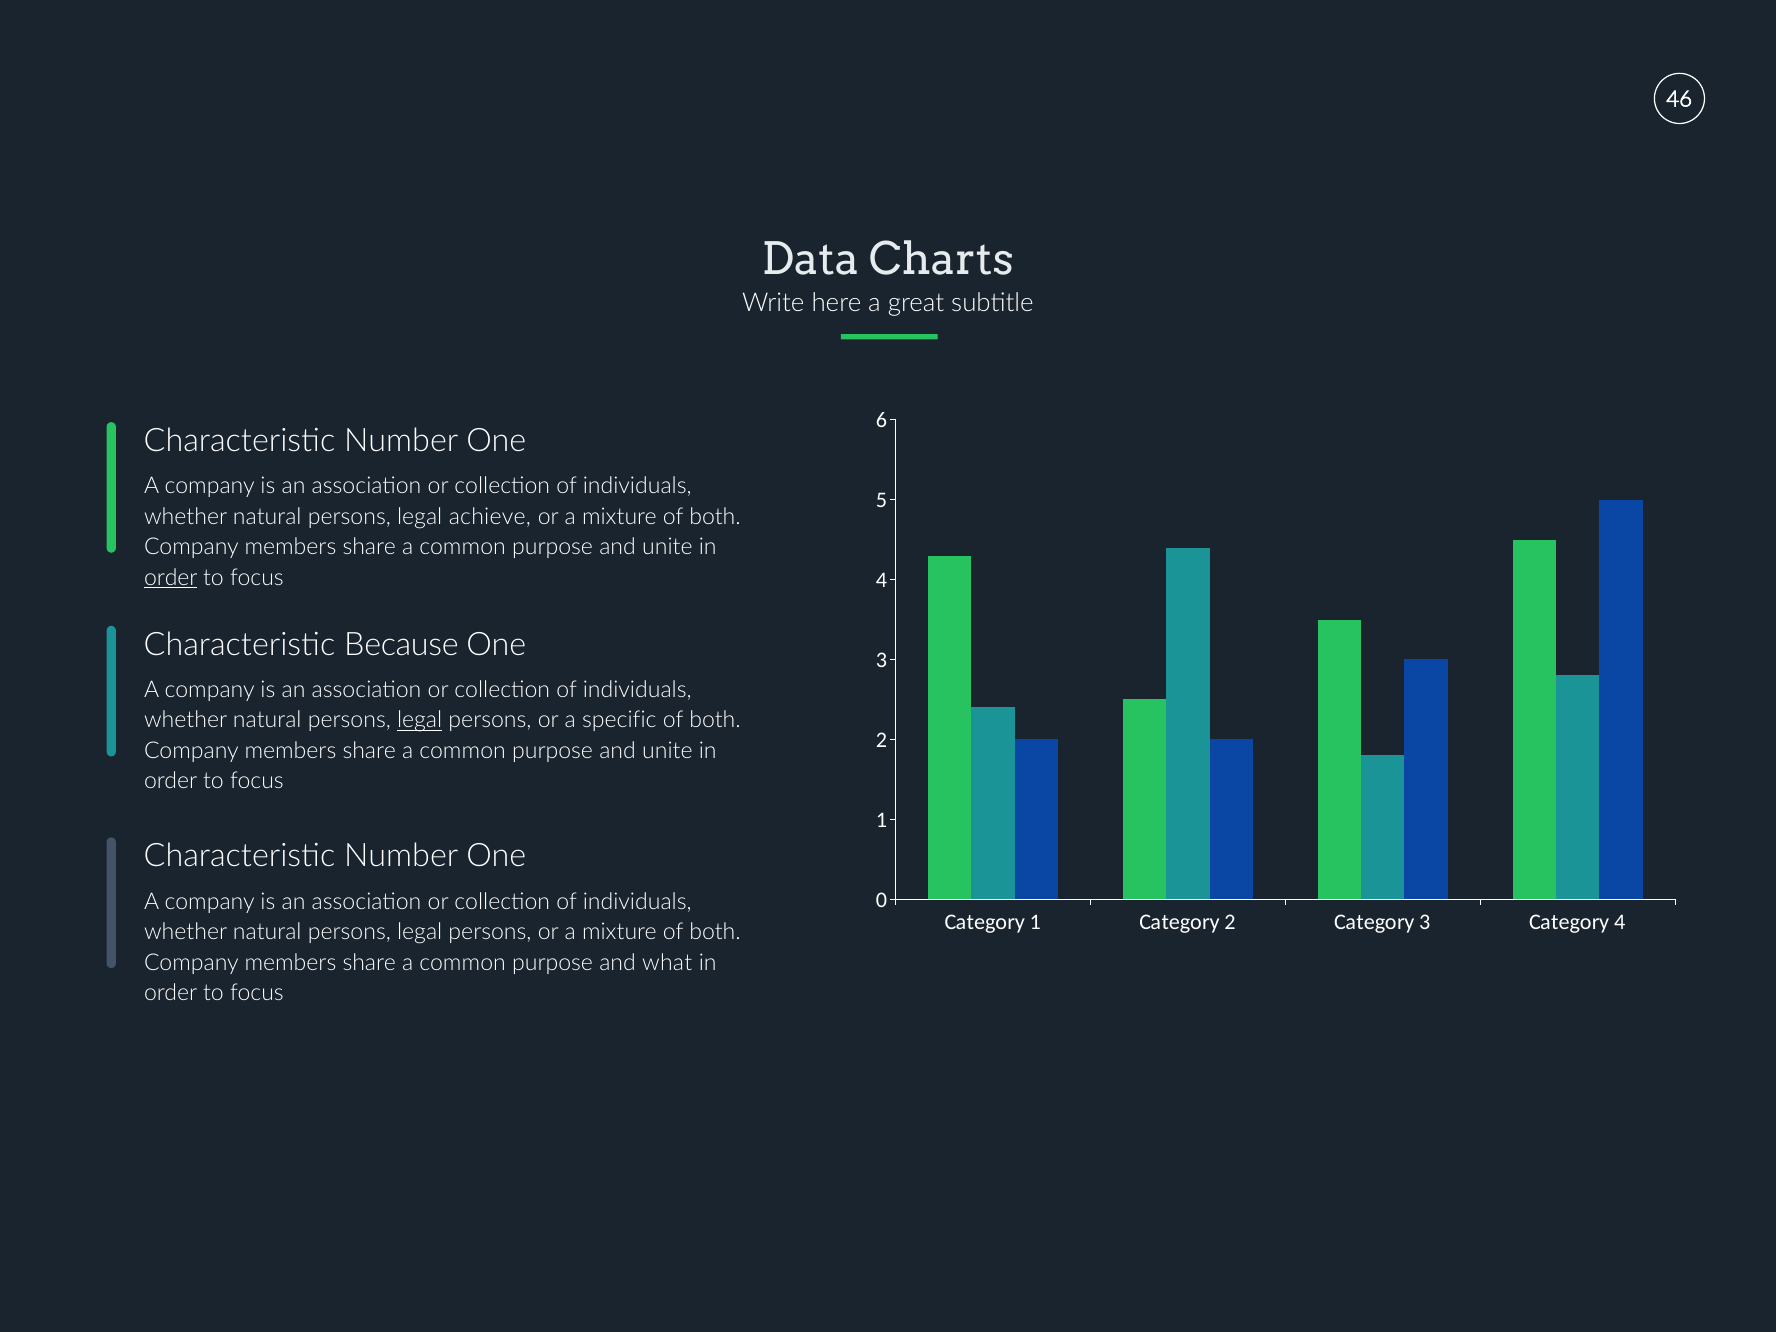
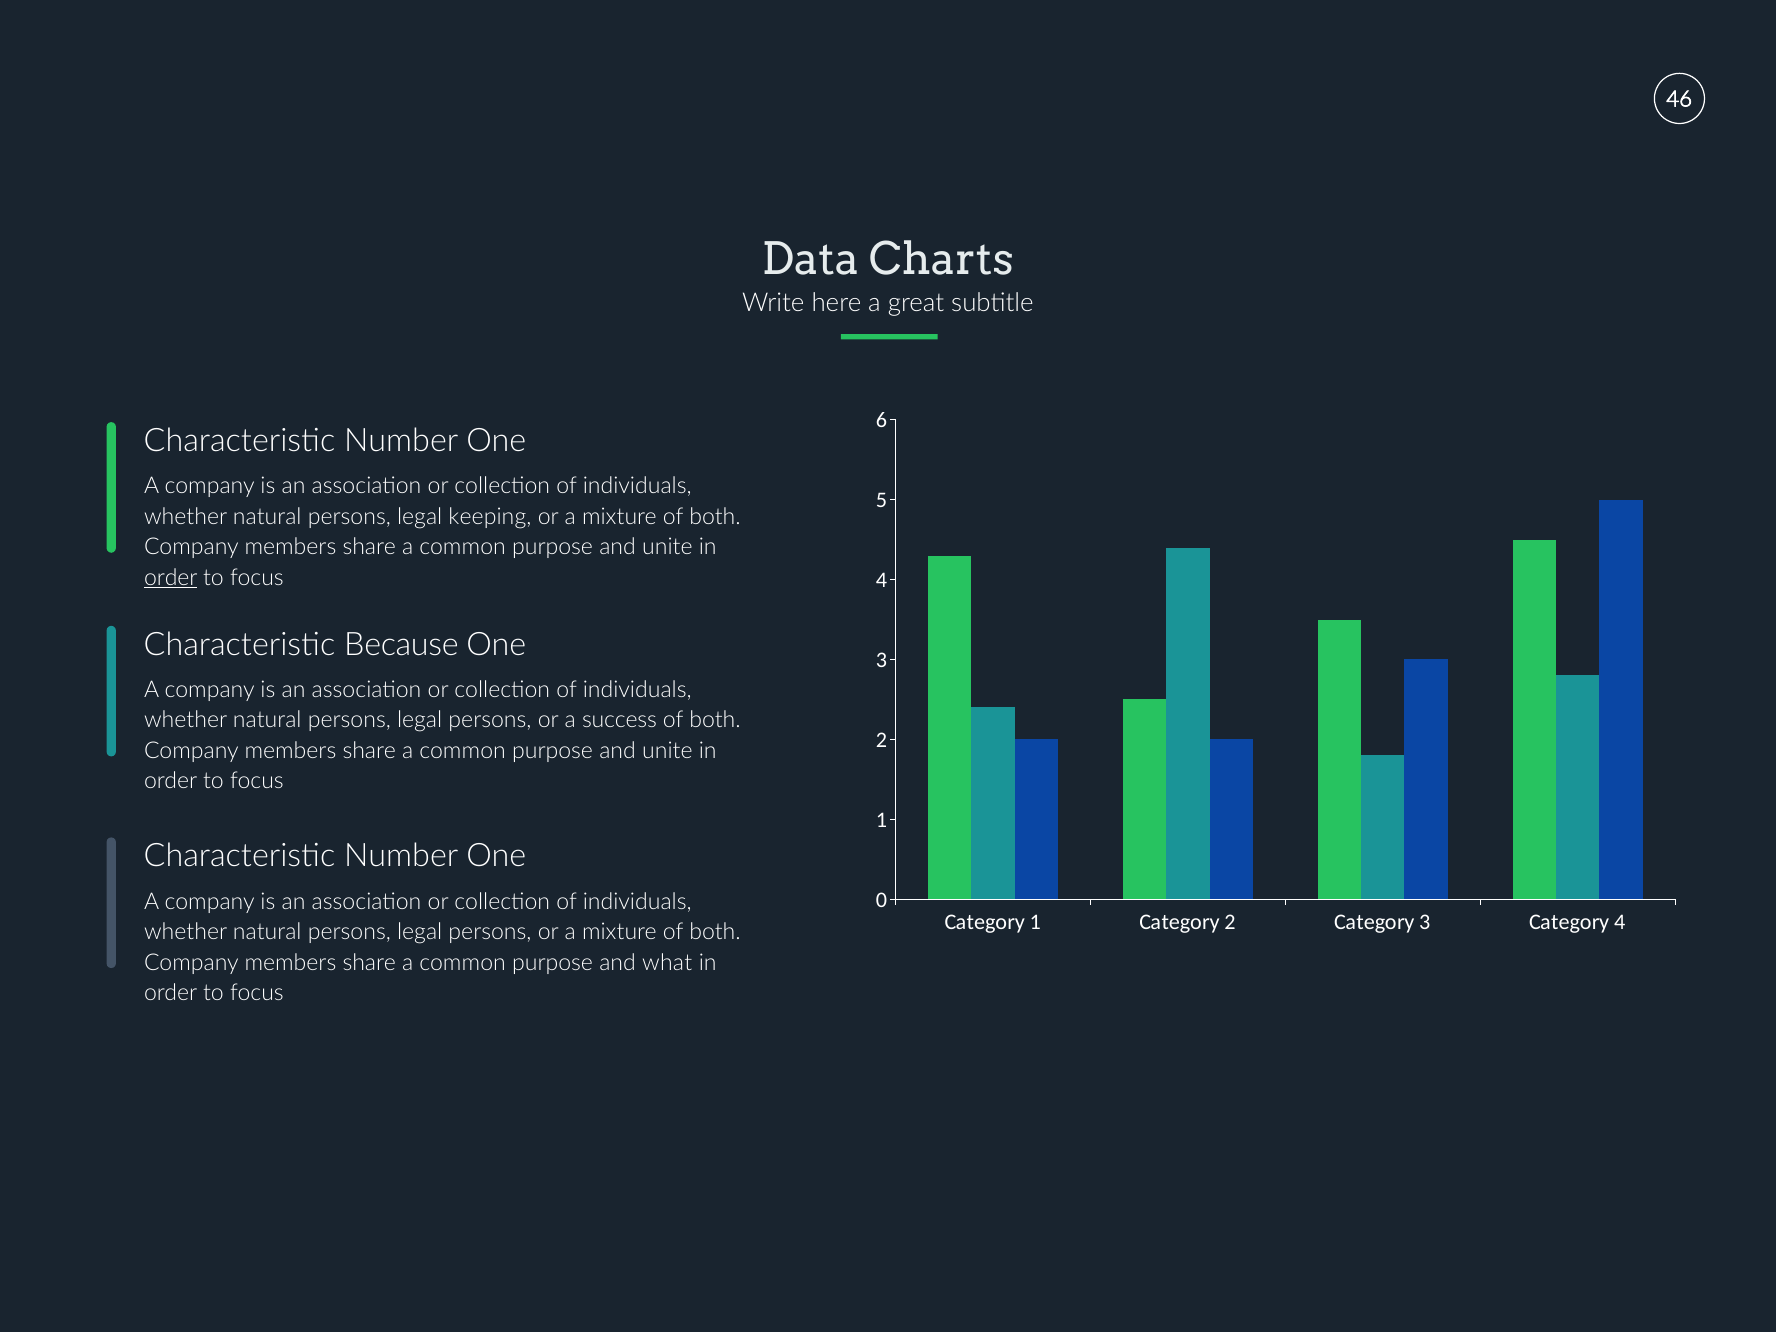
achieve: achieve -> keeping (490, 517)
legal underline: present -> none (420, 720)
specific: specific -> success (619, 720)
